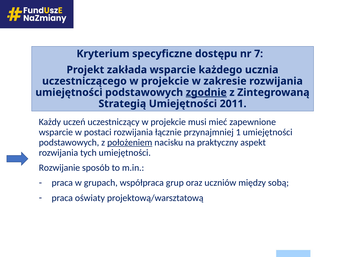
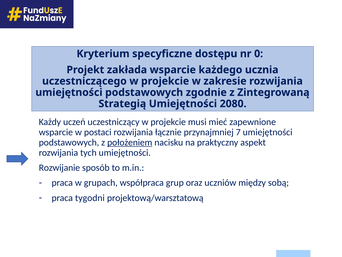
7: 7 -> 0 (259, 54)
zgodnie underline: present -> none (206, 92)
2011: 2011 -> 2080 (233, 104)
1: 1 -> 7 (238, 132)
oświaty: oświaty -> tygodni (90, 198)
